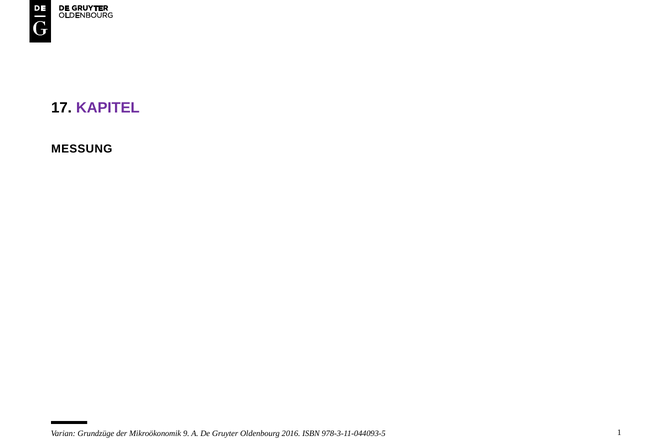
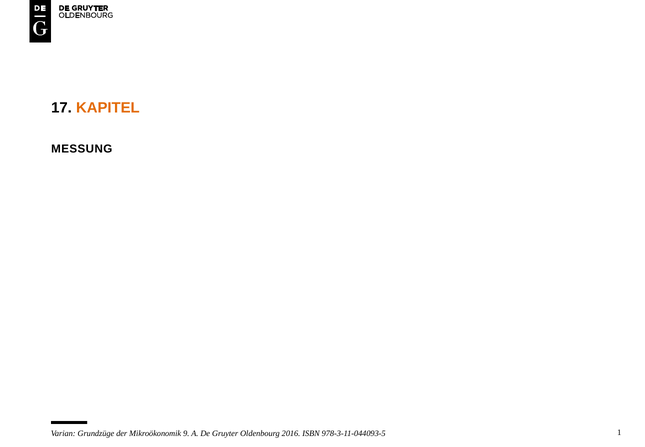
KAPITEL colour: purple -> orange (108, 107)
